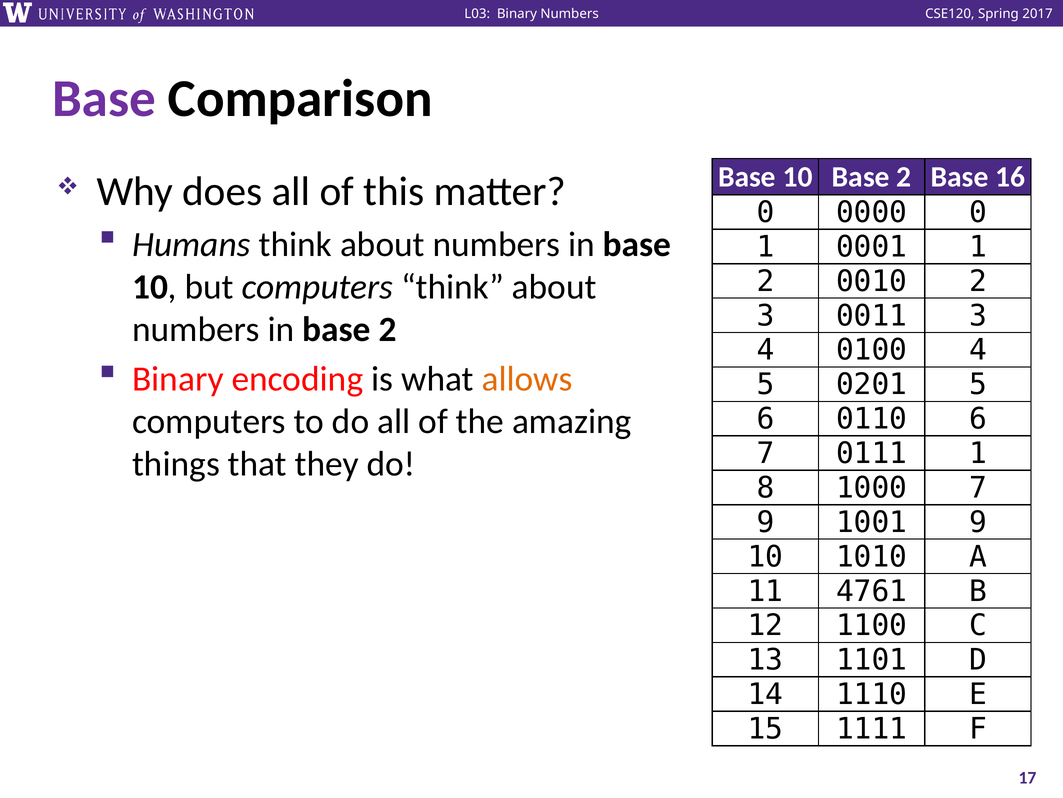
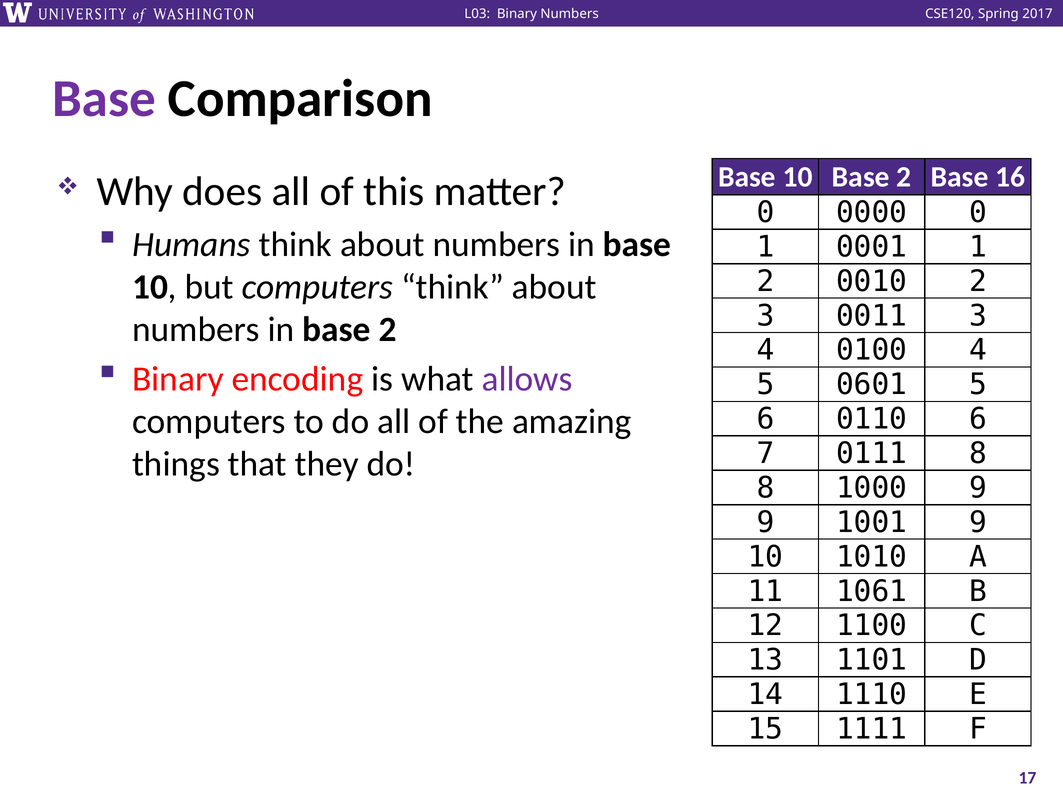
allows colour: orange -> purple (527, 379)
0201: 0201 -> 0601 (872, 384)
0111 1: 1 -> 8 (978, 453)
1000 7: 7 -> 9 (978, 488)
4761: 4761 -> 1061 (872, 591)
